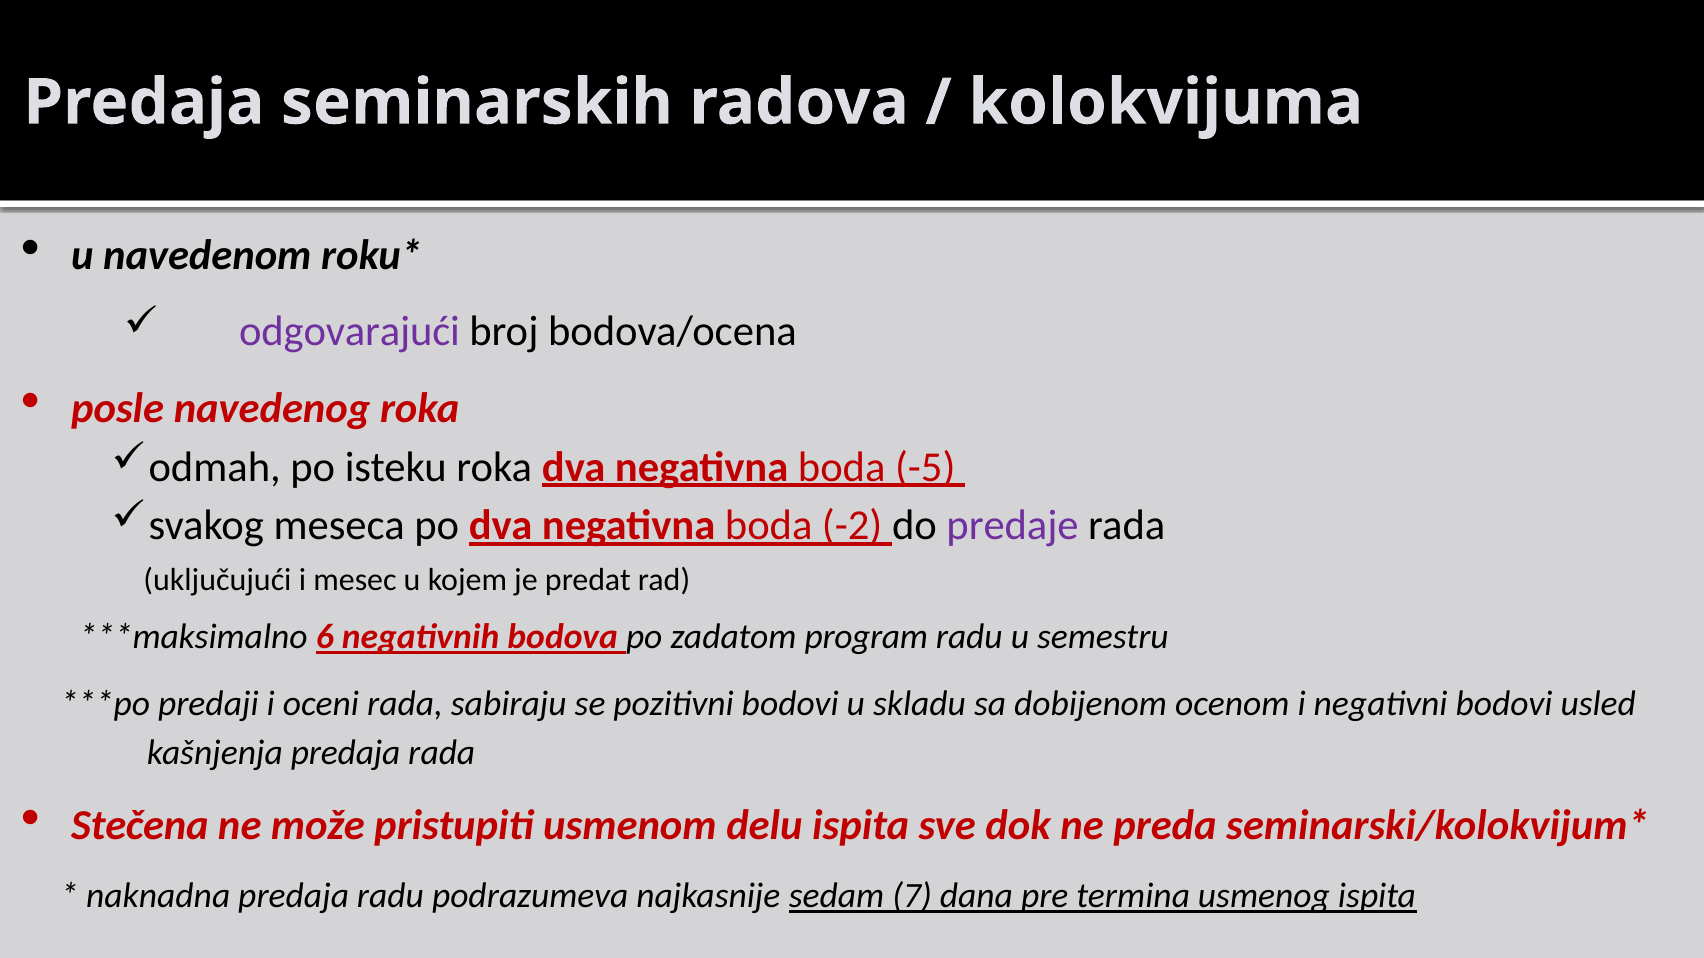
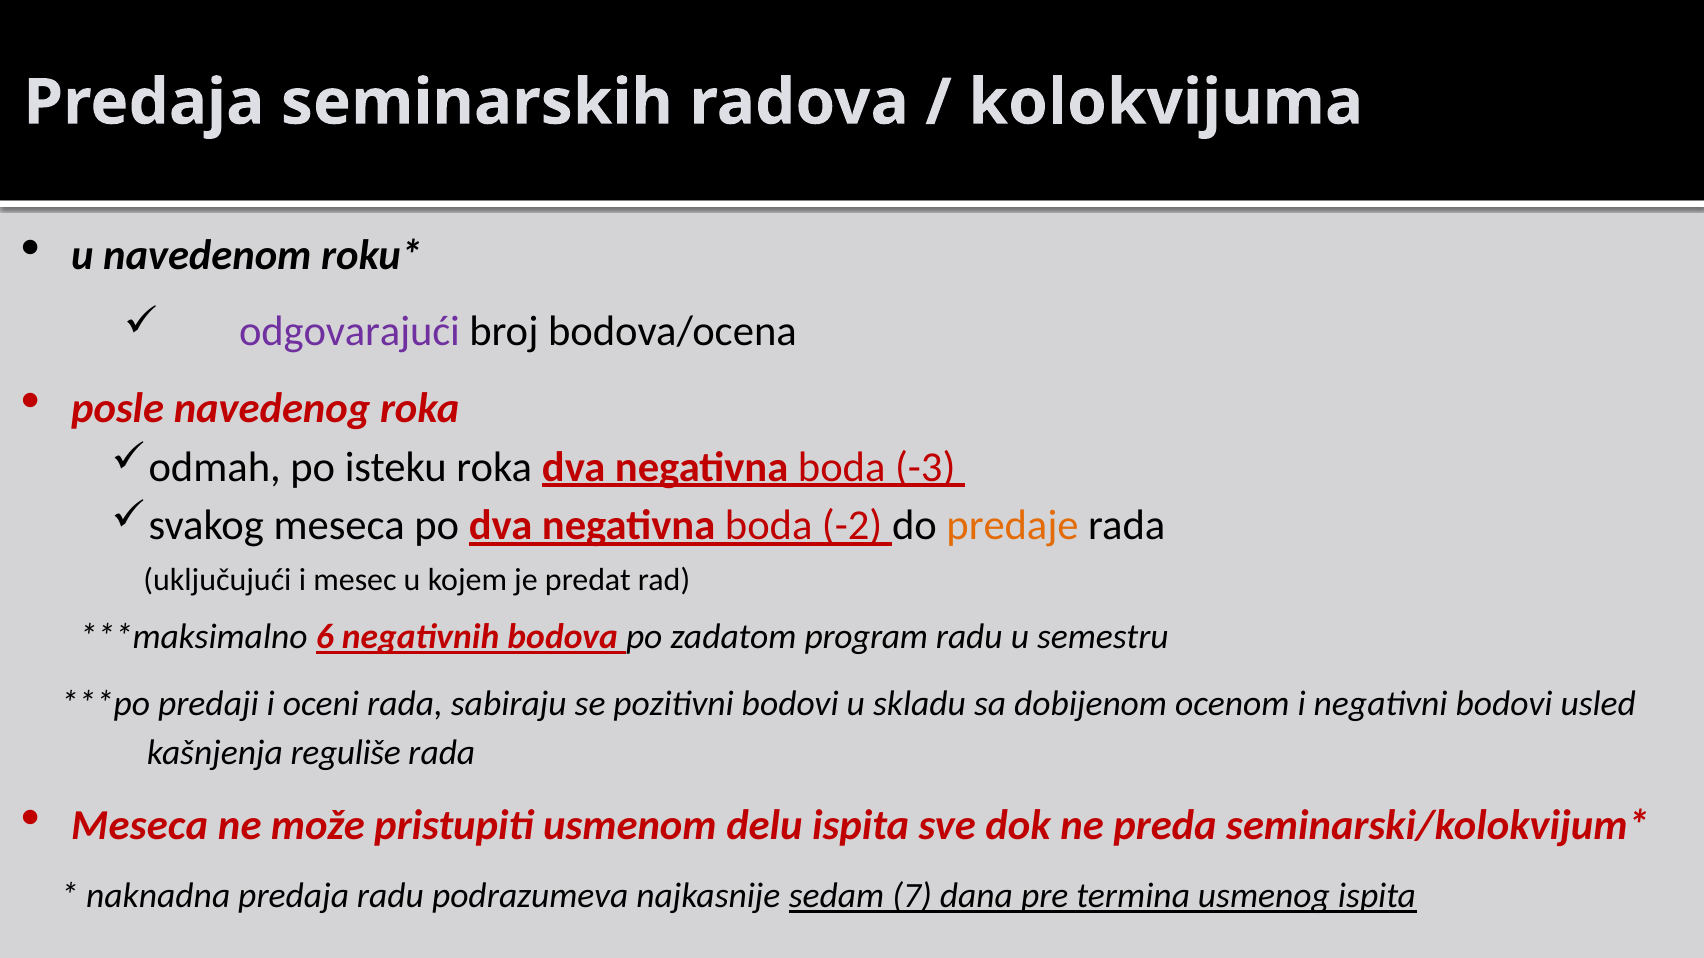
-5: -5 -> -3 (925, 467)
predaje colour: purple -> orange (1013, 526)
kašnjenja predaja: predaja -> reguliše (346, 753)
Stečena: Stečena -> Meseca (140, 826)
